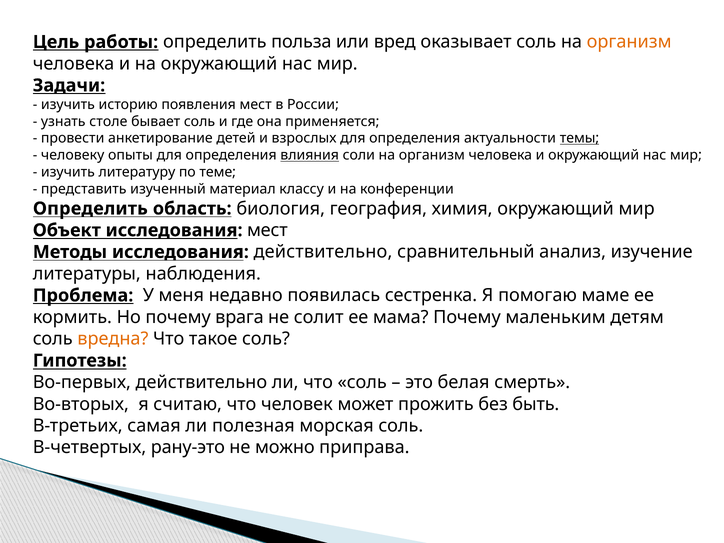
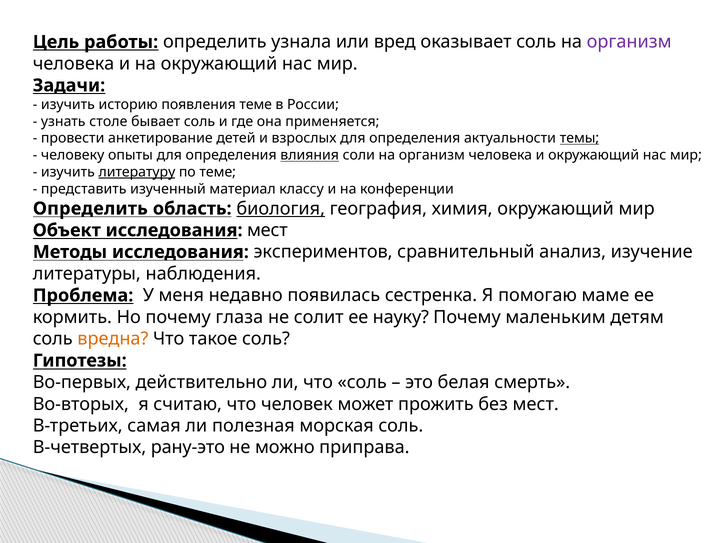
польза: польза -> узнала (301, 42)
организм colour: orange -> purple (629, 42)
появления мест: мест -> теме (256, 104)
литературу underline: none -> present (137, 172)
биология underline: none -> present (281, 209)
исследования действительно: действительно -> экспериментов (323, 252)
врага: врага -> глаза (239, 317)
мама: мама -> науку (401, 317)
без быть: быть -> мест (536, 404)
